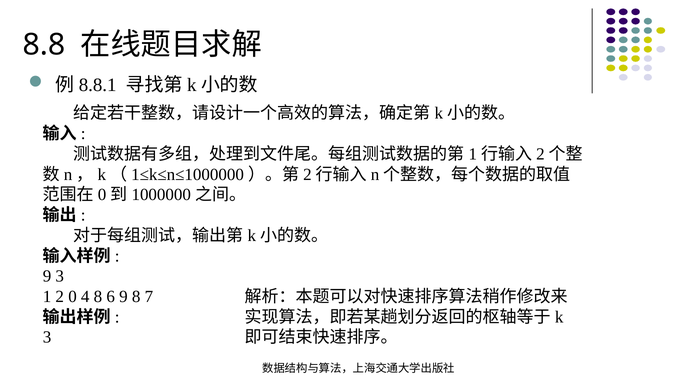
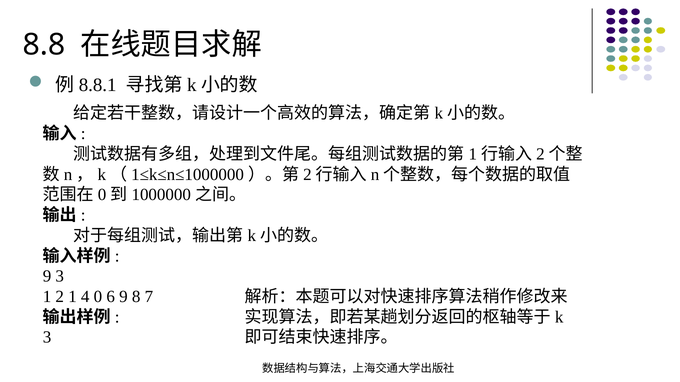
2 0: 0 -> 1 (73, 297)
4 8: 8 -> 0 (98, 297)
